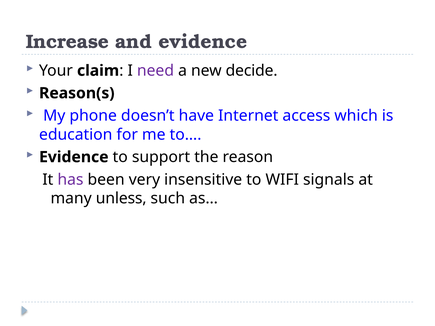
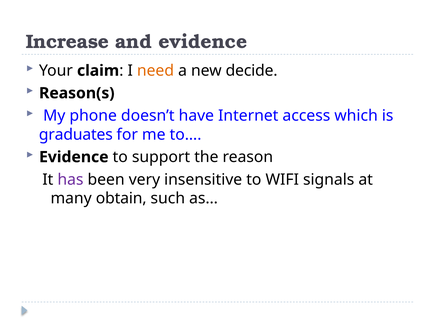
need colour: purple -> orange (155, 71)
education: education -> graduates (76, 135)
unless: unless -> obtain (121, 199)
